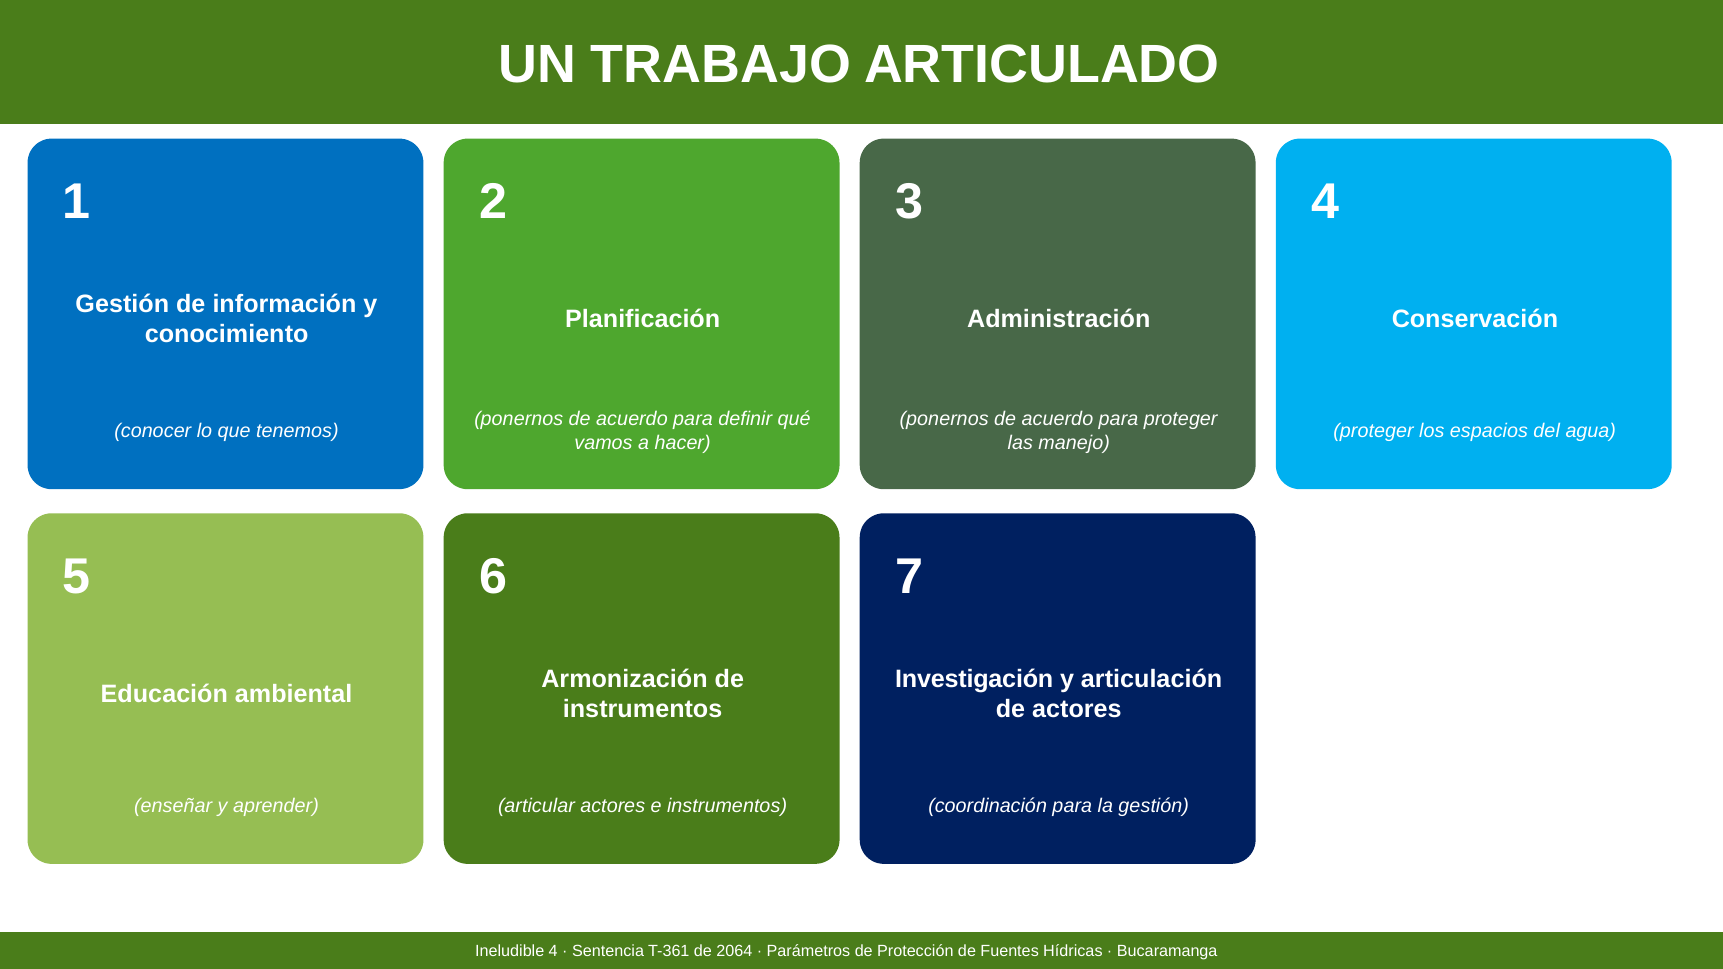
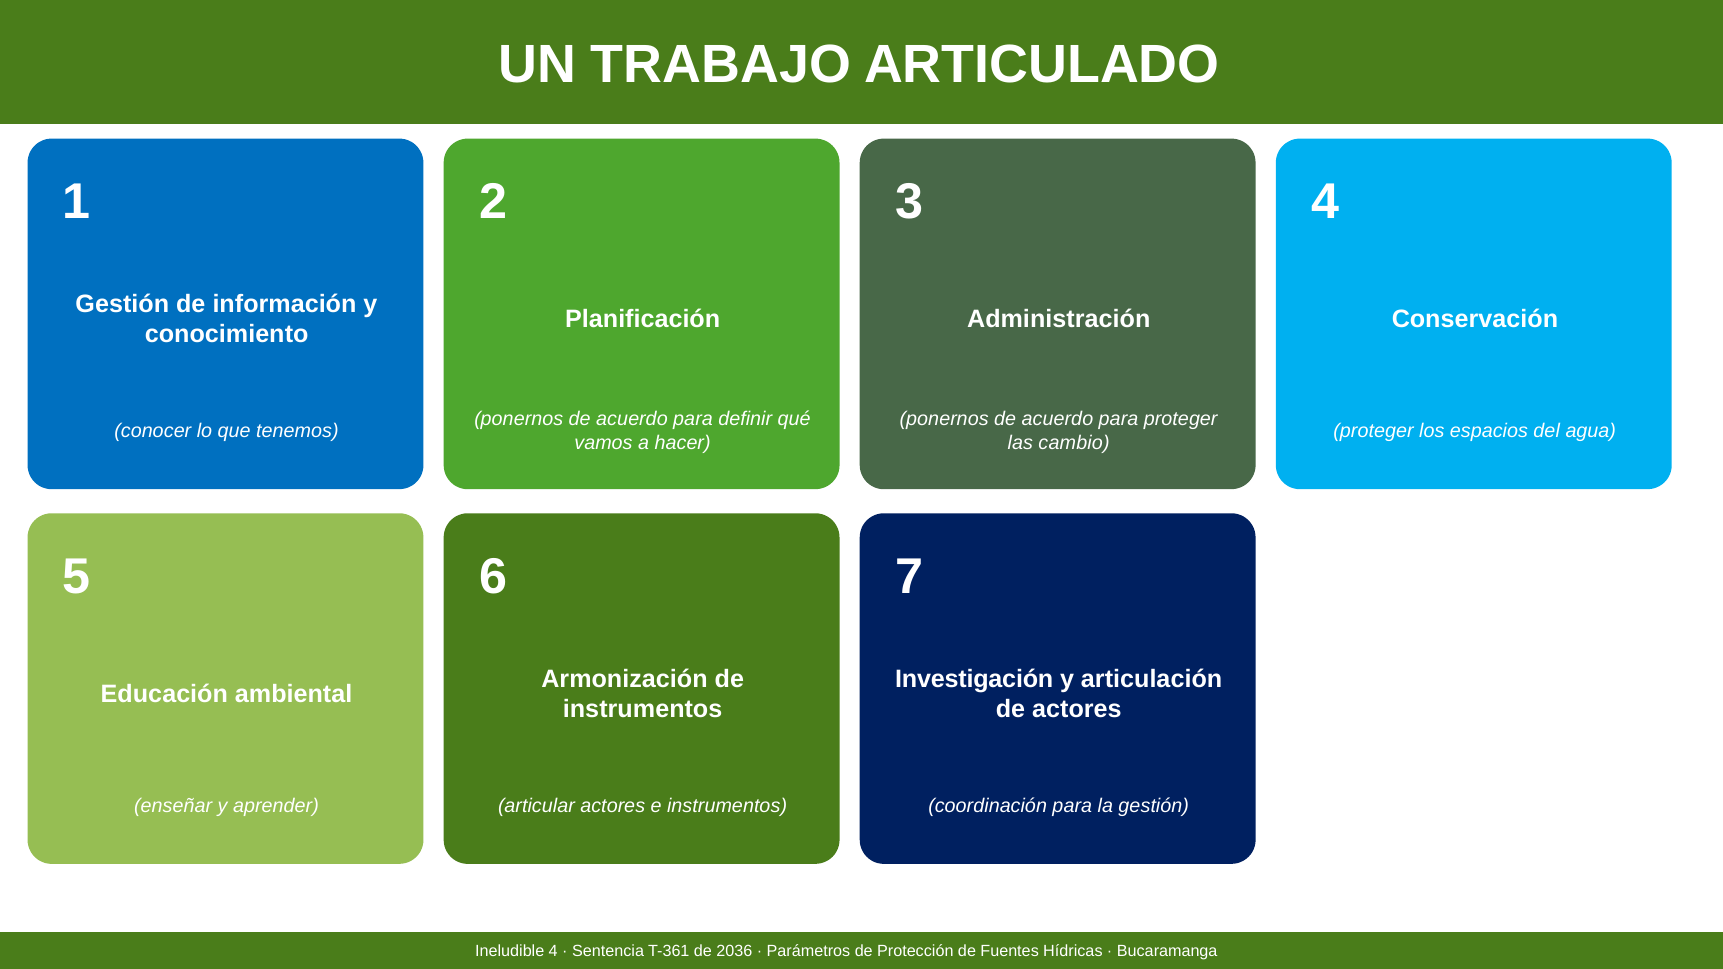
manejo: manejo -> cambio (1074, 443)
2064: 2064 -> 2036 (734, 952)
